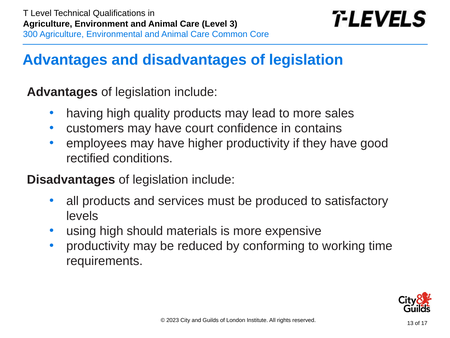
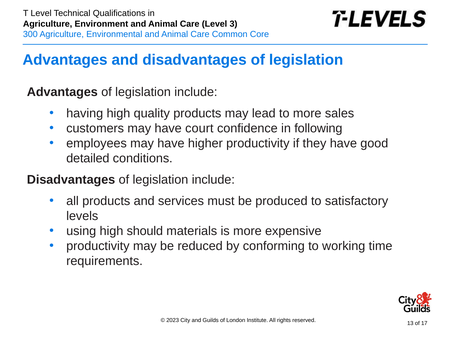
contains: contains -> following (318, 128)
rectified: rectified -> detailed (88, 158)
